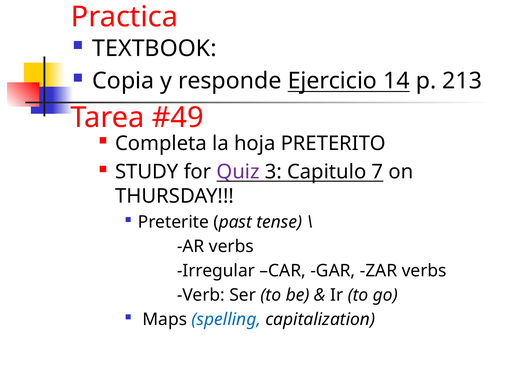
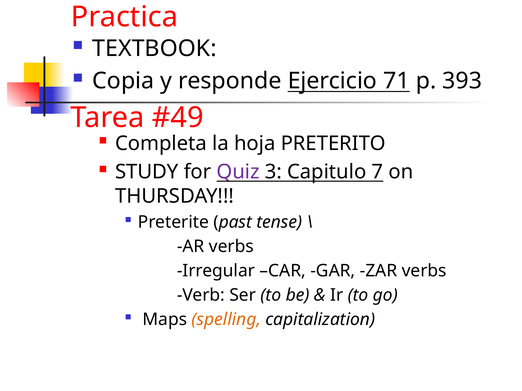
14: 14 -> 71 (396, 81)
213: 213 -> 393 (462, 81)
spelling colour: blue -> orange (226, 320)
